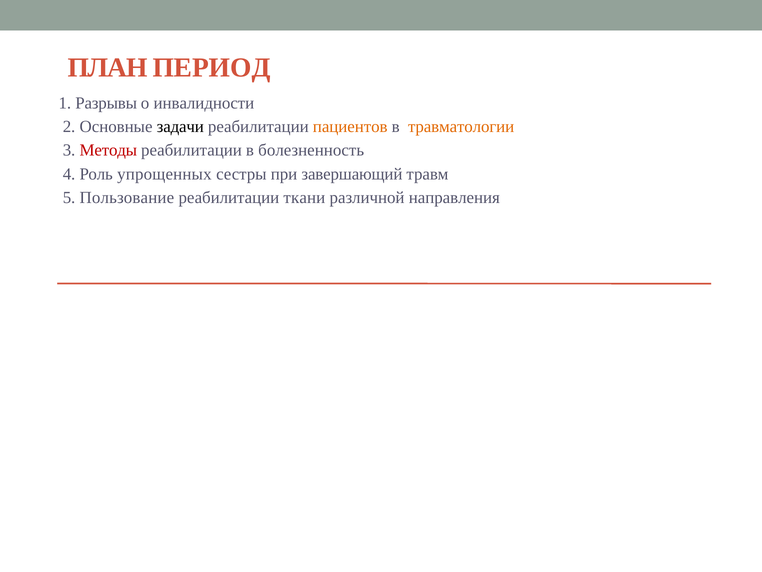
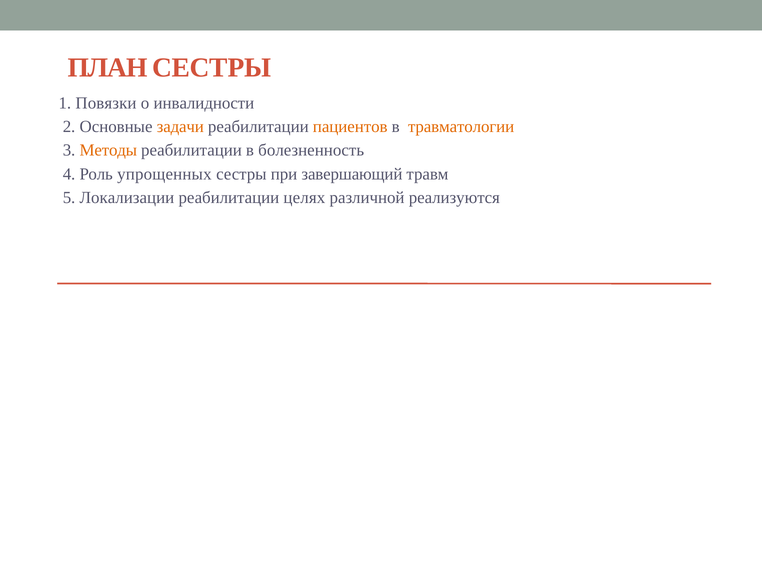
ПЛАН ПЕРИОД: ПЕРИОД -> СЕСТРЫ (212, 68)
Разрывы: Разрывы -> Повязки (106, 103)
задачи colour: black -> orange (180, 127)
Методы colour: red -> orange (108, 150)
Пользование: Пользование -> Локализации (127, 198)
ткани: ткани -> целях (304, 198)
направления: направления -> реализуются (454, 198)
